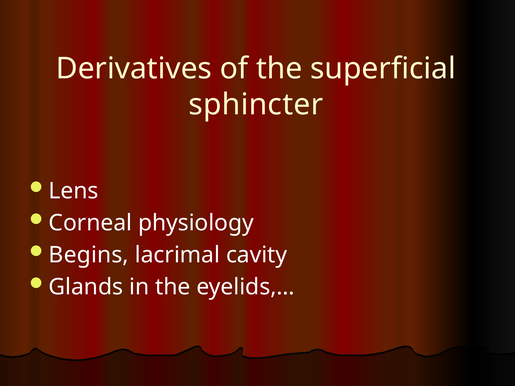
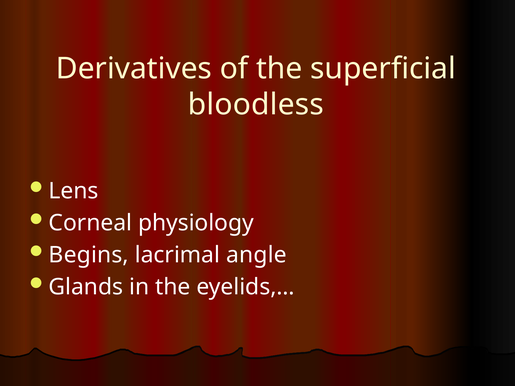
sphincter: sphincter -> bloodless (256, 105)
cavity: cavity -> angle (256, 255)
